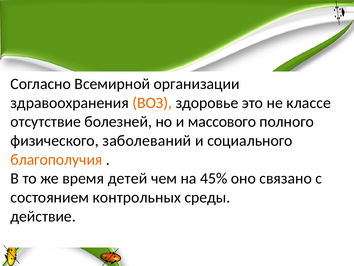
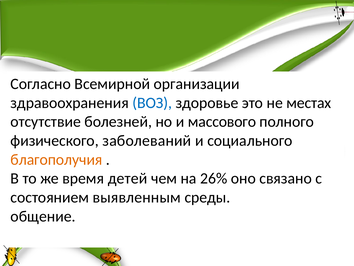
ВОЗ colour: orange -> blue (152, 103)
классе: классе -> местах (309, 103)
45%: 45% -> 26% (214, 178)
контрольных: контрольных -> выявленным (137, 197)
действие: действие -> общение (43, 216)
